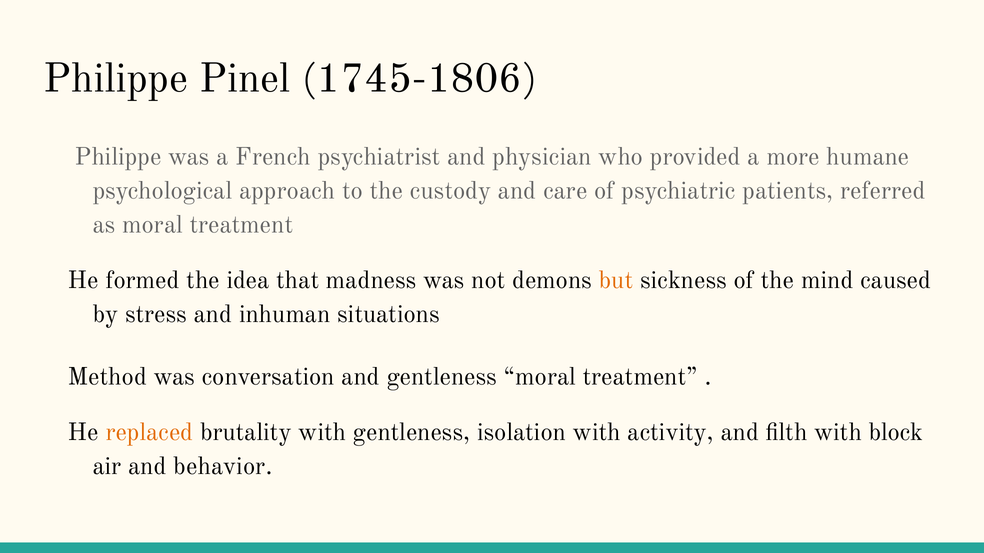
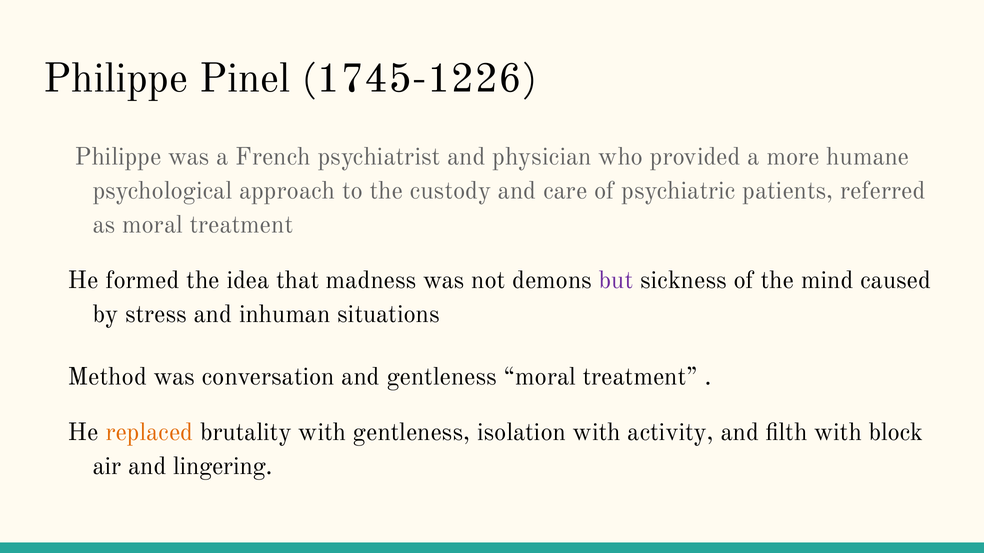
1745-1806: 1745-1806 -> 1745-1226 (420, 78)
but colour: orange -> purple (616, 280)
behavior: behavior -> lingering (223, 467)
